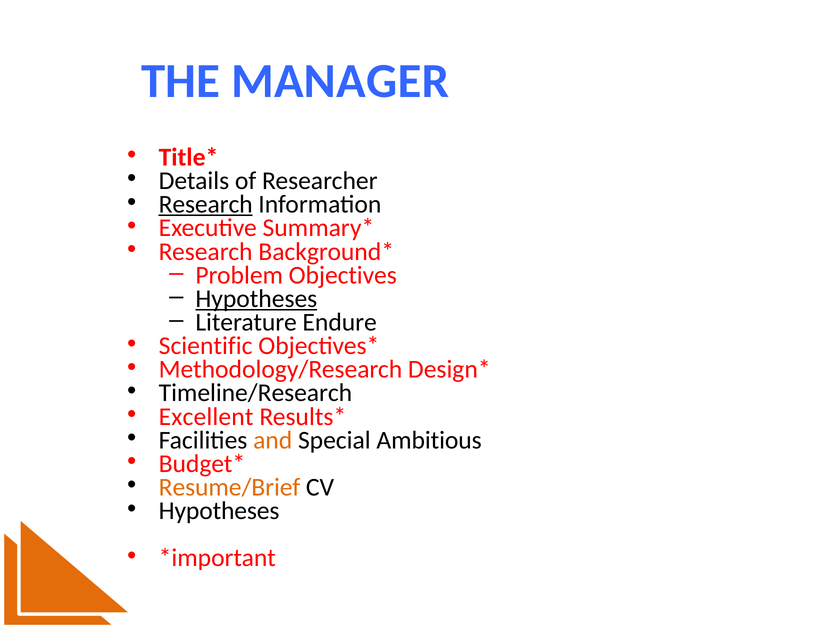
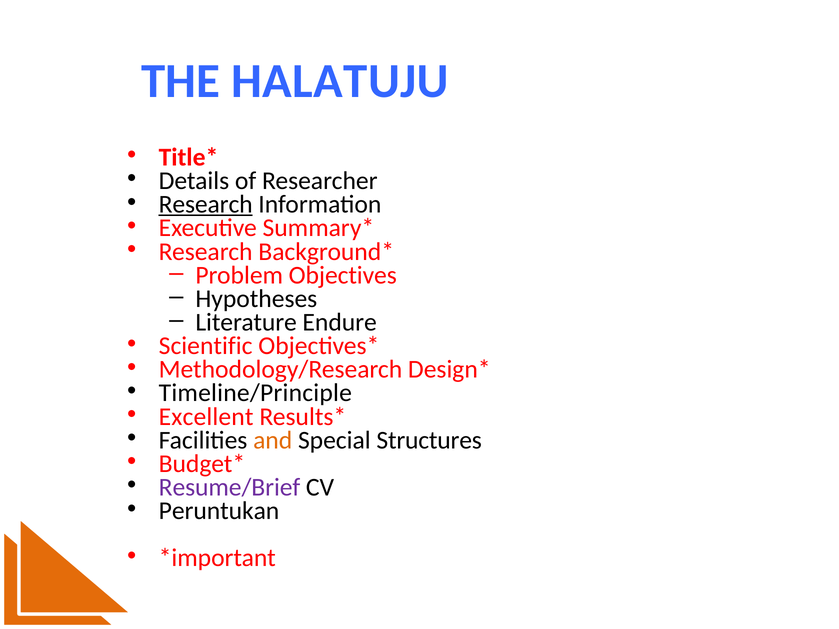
MANAGER: MANAGER -> HALATUJU (340, 81)
Hypotheses underline: present -> none (256, 299)
Timeline/Research: Timeline/Research -> Timeline/Principle (255, 393)
Ambitious: Ambitious -> Structures (429, 440)
Resume/Brief colour: orange -> purple (229, 488)
Hypotheses: Hypotheses -> Peruntukan (219, 511)
